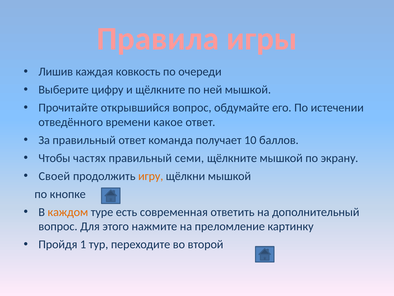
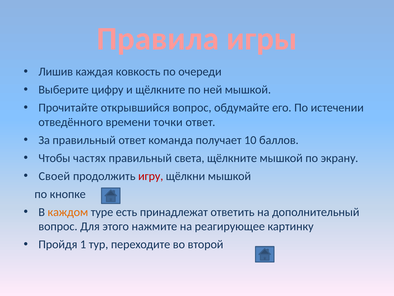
какое: какое -> точки (168, 122)
семи: семи -> света (190, 158)
игру colour: orange -> red (151, 176)
современная: современная -> принадлежат (174, 212)
преломление: преломление -> реагирующее (230, 226)
